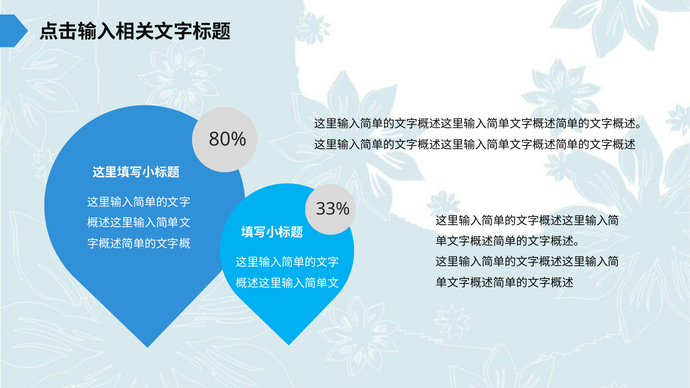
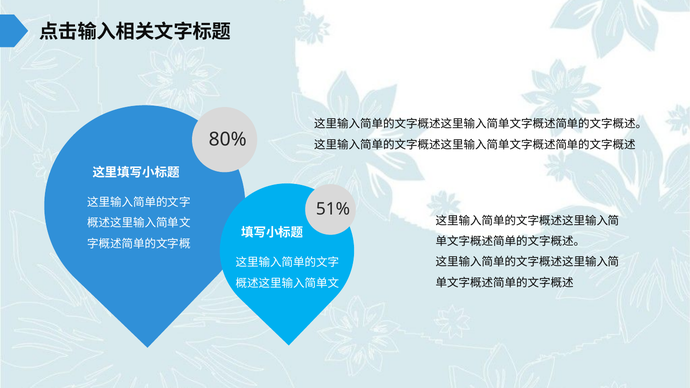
33%: 33% -> 51% (333, 209)
